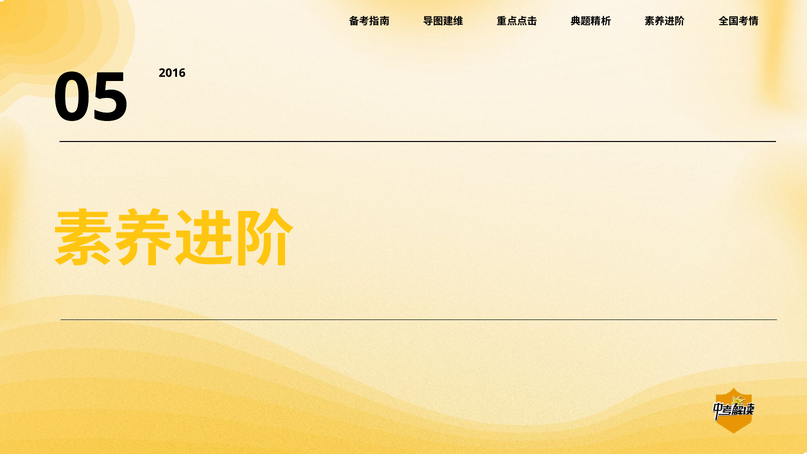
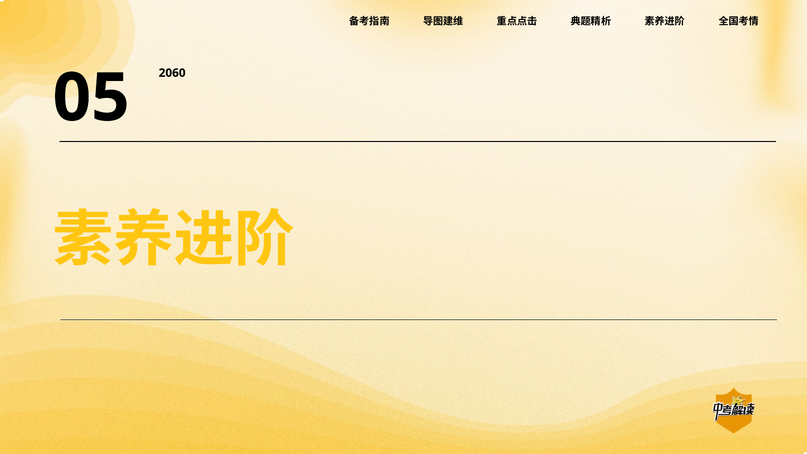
2016: 2016 -> 2060 (172, 73)
